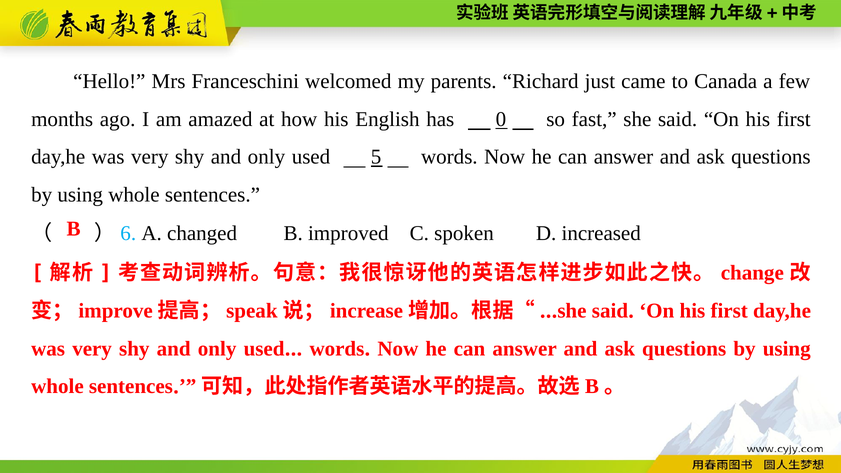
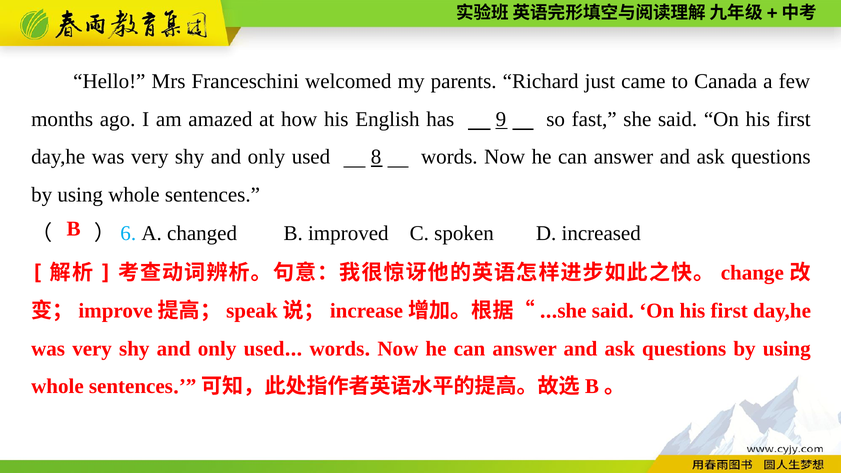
0: 0 -> 9 (501, 119)
5: 5 -> 8 (376, 157)
